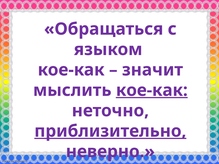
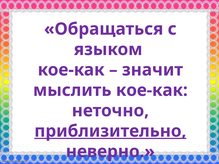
кое-как underline: present -> none (152, 90)
